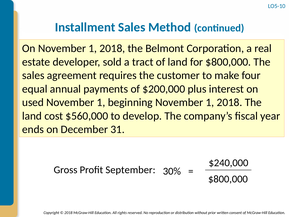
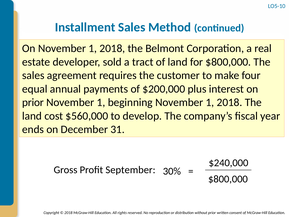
used: used -> prior (33, 102)
